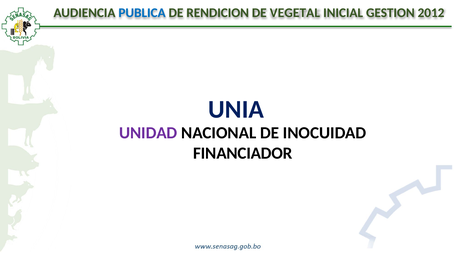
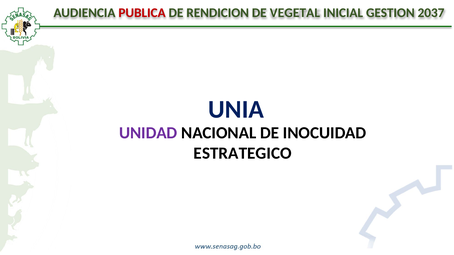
PUBLICA colour: blue -> red (142, 13)
2012: 2012 -> 2037 (431, 13)
FINANCIADOR: FINANCIADOR -> ESTRATEGICO (243, 153)
